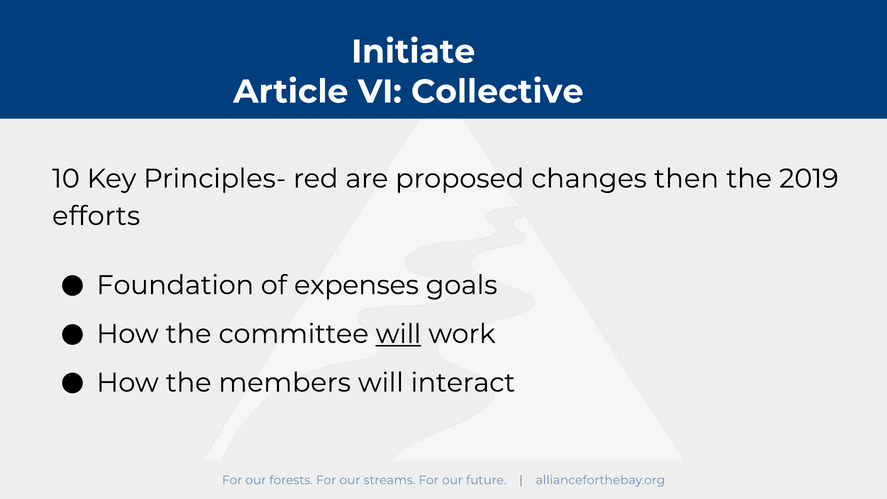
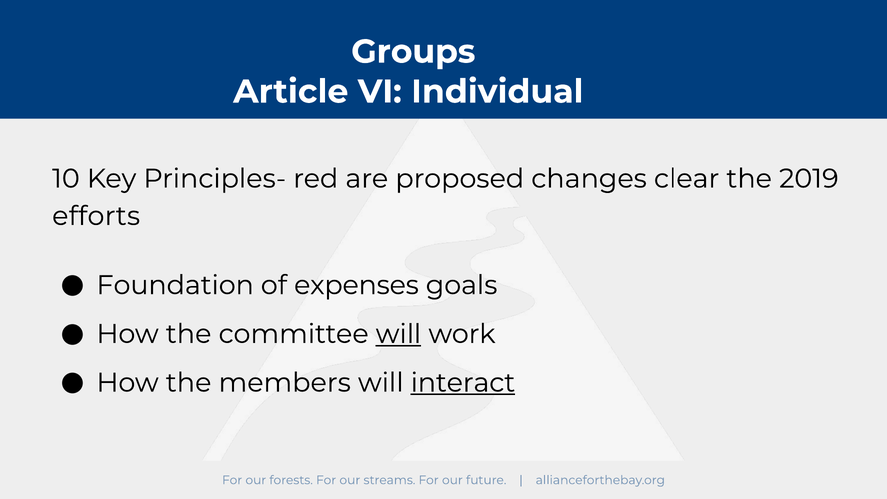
Initiate: Initiate -> Groups (413, 52)
Collective: Collective -> Individual (497, 92)
then: then -> clear (687, 179)
interact underline: none -> present (463, 383)
